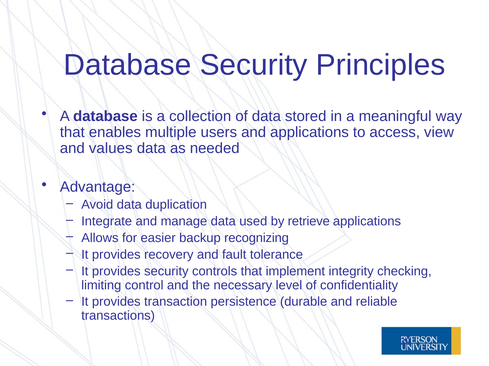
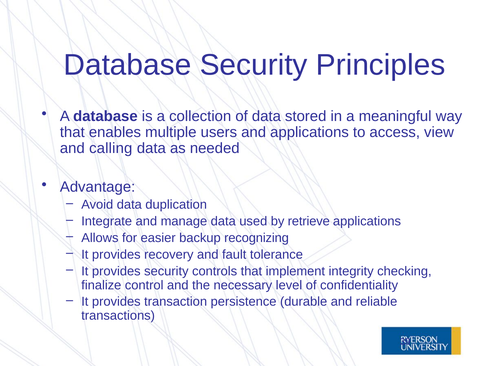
values: values -> calling (111, 149)
limiting: limiting -> finalize (101, 286)
